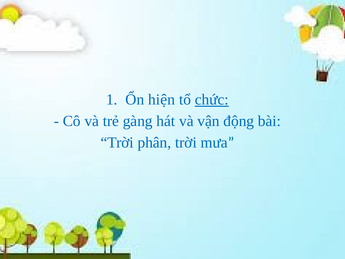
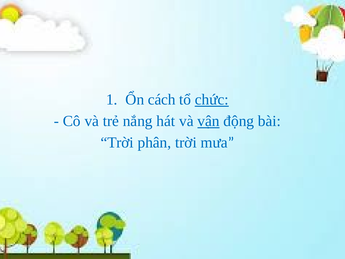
hiện: hiện -> cách (162, 100)
gàng: gàng -> nắng (138, 121)
vận underline: none -> present (208, 121)
